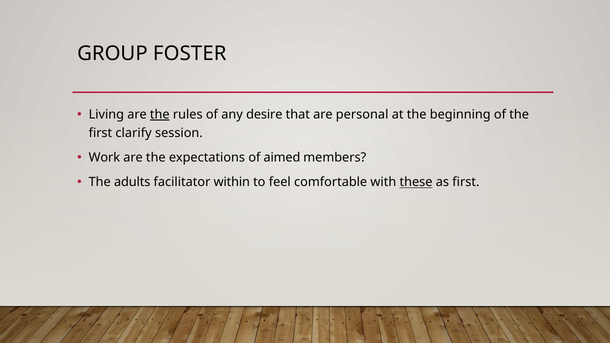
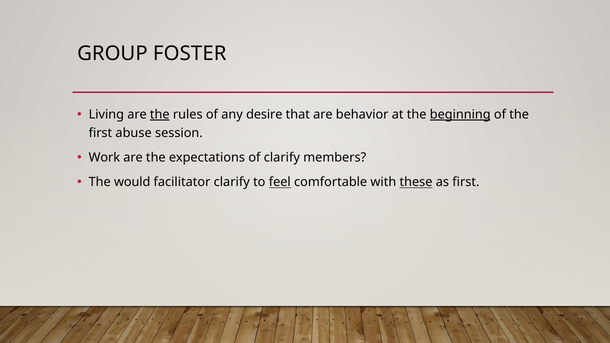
personal: personal -> behavior (362, 115)
beginning underline: none -> present (460, 115)
clarify: clarify -> abuse (134, 133)
of aimed: aimed -> clarify (282, 158)
adults: adults -> would (132, 182)
facilitator within: within -> clarify (232, 182)
feel underline: none -> present (280, 182)
